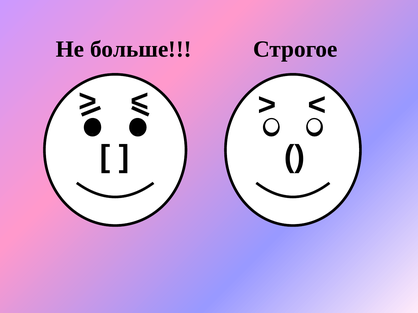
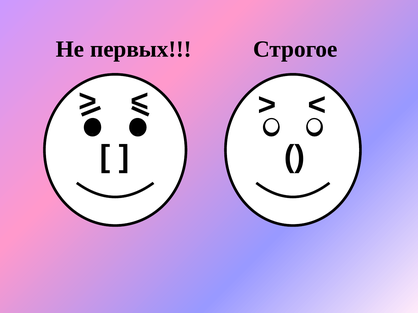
больше: больше -> первых (141, 49)
